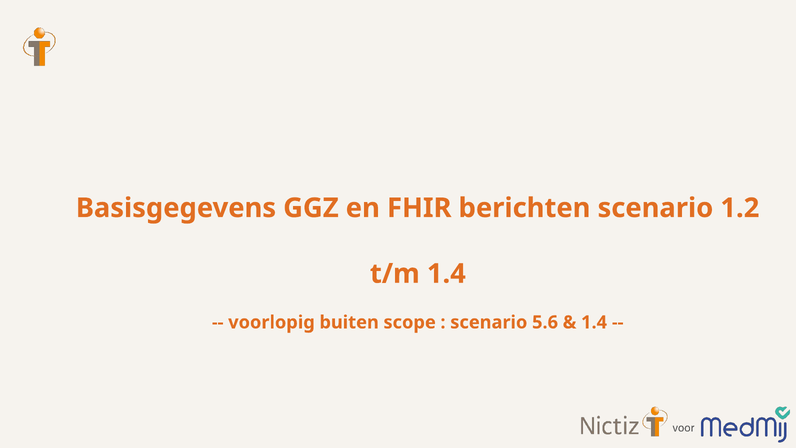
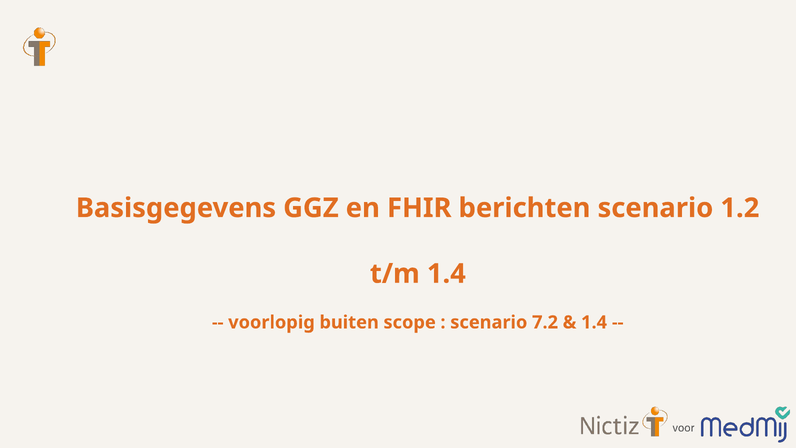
5.6: 5.6 -> 7.2 (545, 322)
